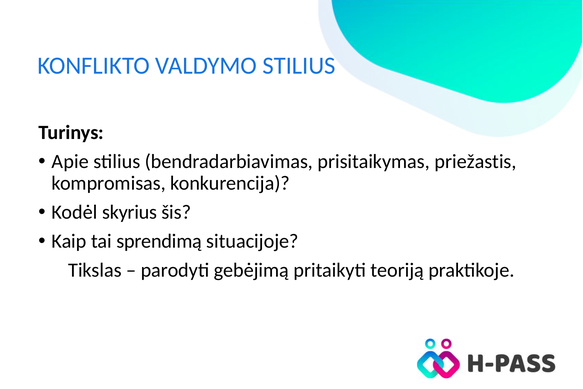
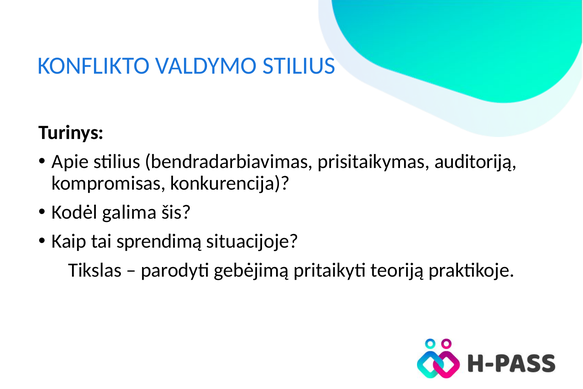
priežastis: priežastis -> auditoriją (476, 161)
skyrius: skyrius -> galima (129, 212)
